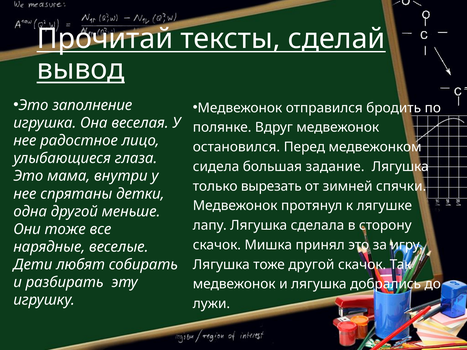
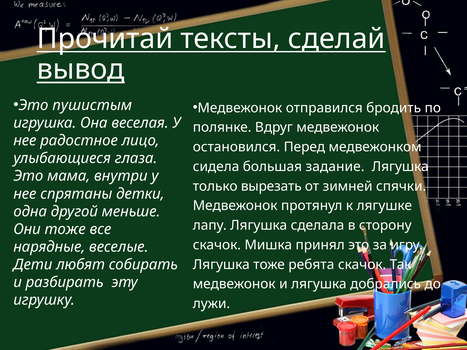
заполнение: заполнение -> пушистым (92, 105)
тоже другой: другой -> ребята (311, 265)
